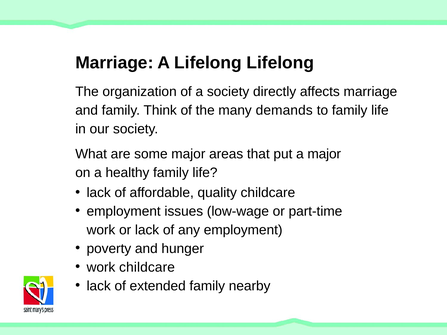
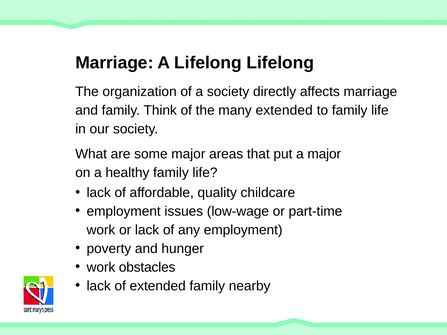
many demands: demands -> extended (284, 111)
work childcare: childcare -> obstacles (147, 267)
